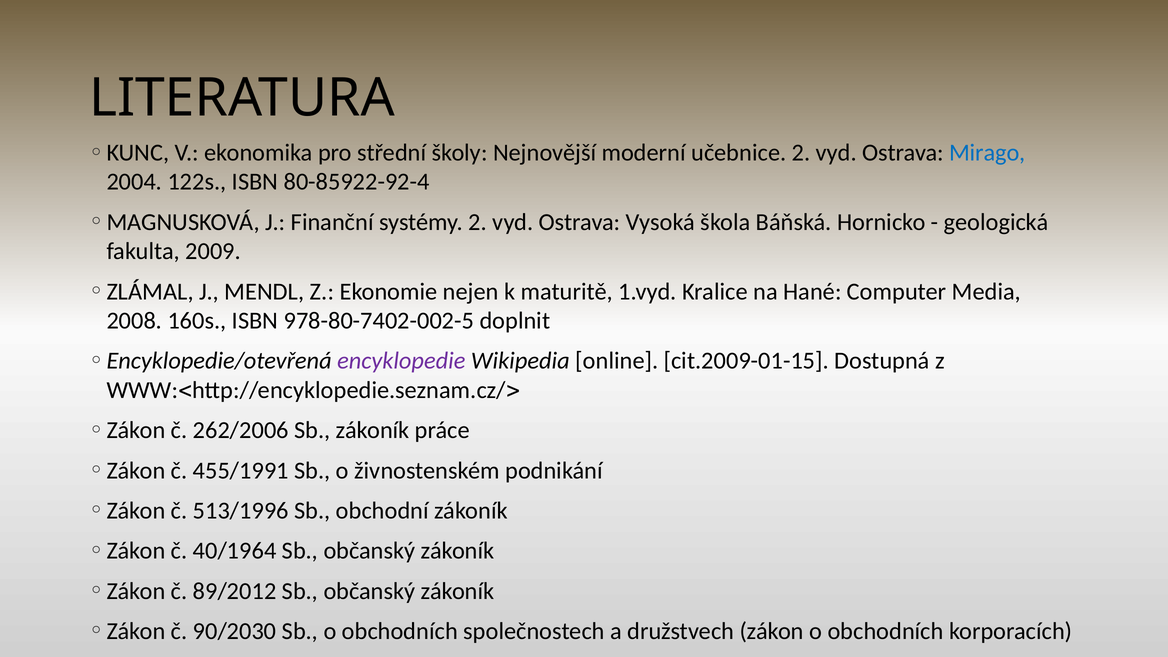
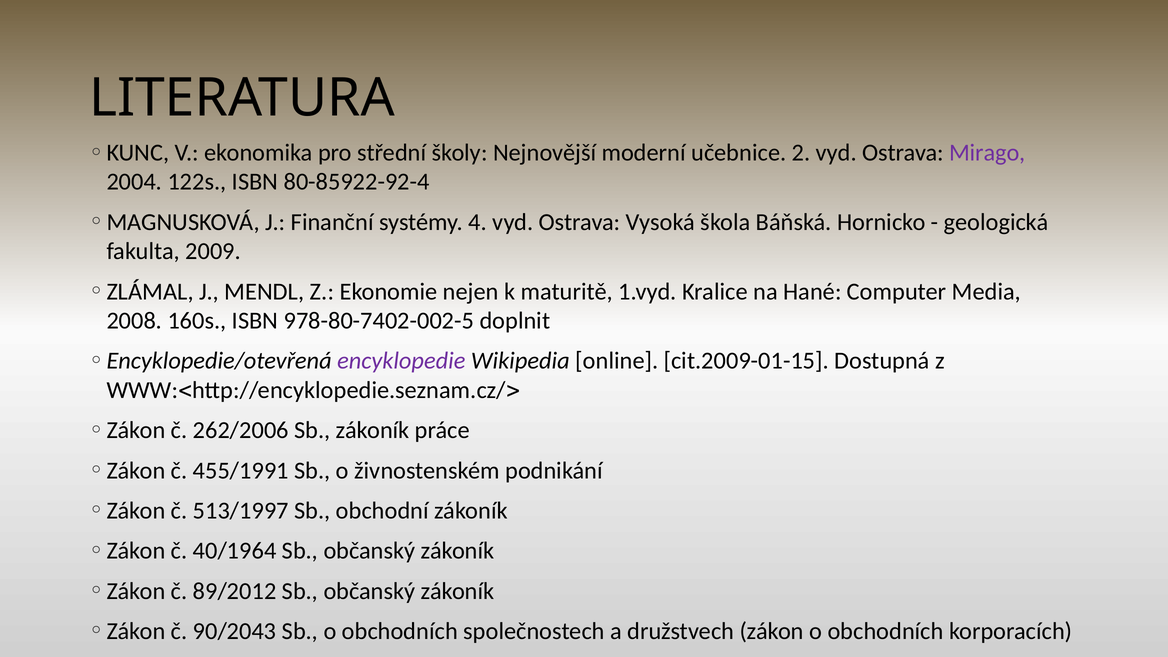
Mirago colour: blue -> purple (987, 153)
systémy 2: 2 -> 4 (478, 222)
513/1996: 513/1996 -> 513/1997 (241, 511)
90/2030: 90/2030 -> 90/2043 (235, 631)
